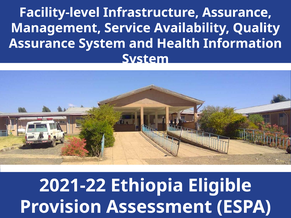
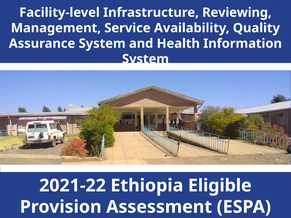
Infrastructure Assurance: Assurance -> Reviewing (237, 13)
